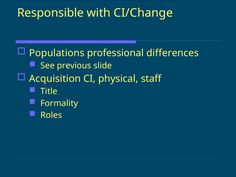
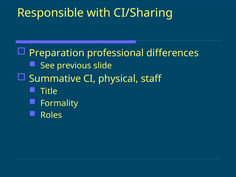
CI/Change: CI/Change -> CI/Sharing (143, 13)
Populations: Populations -> Preparation (57, 53)
Acquisition: Acquisition -> Summative (55, 79)
